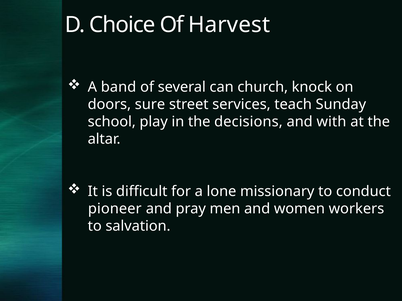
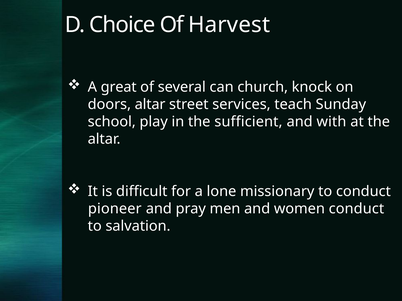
band: band -> great (119, 87)
doors sure: sure -> altar (150, 105)
decisions: decisions -> sufficient (248, 122)
women workers: workers -> conduct (356, 209)
